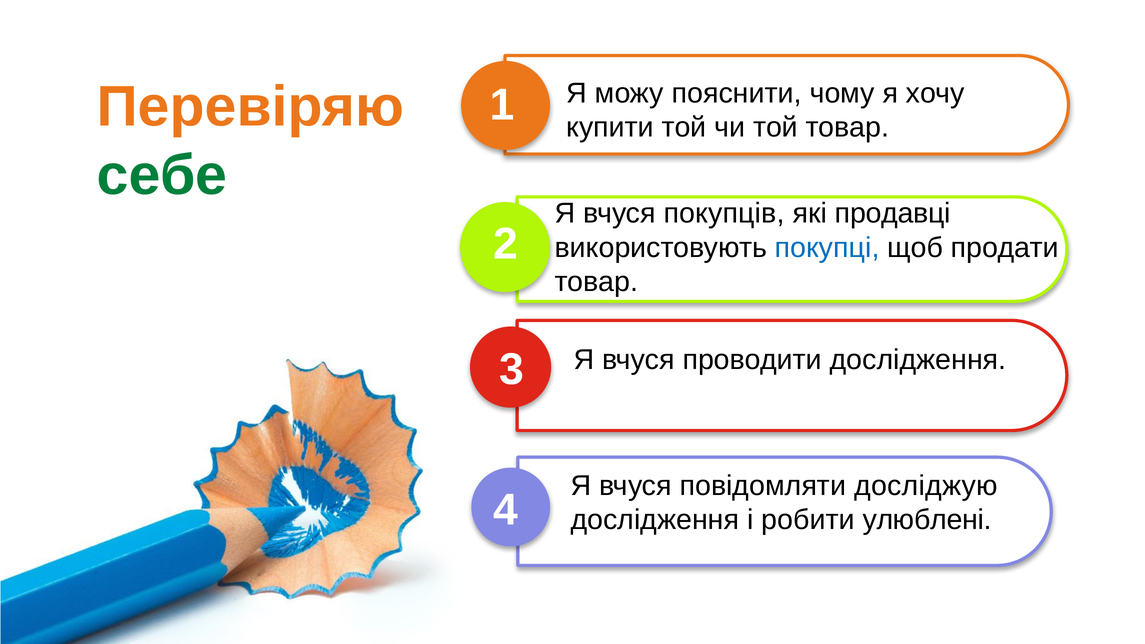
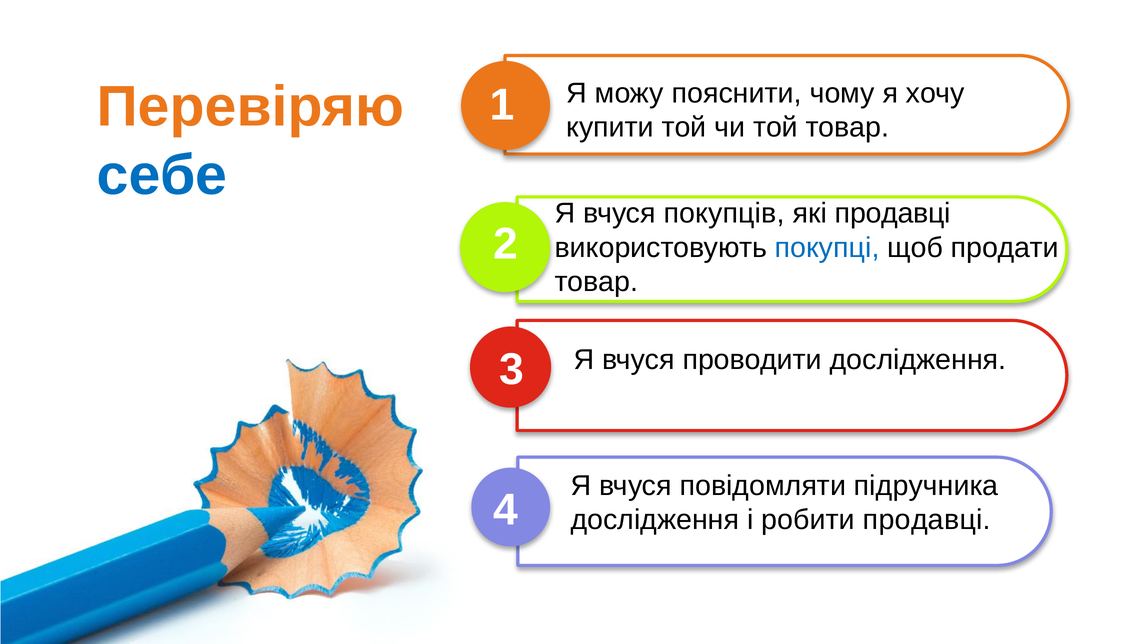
себе colour: green -> blue (162, 175)
досліджую: досліджую -> підручника (926, 486)
робити улюблені: улюблені -> продавці (927, 520)
